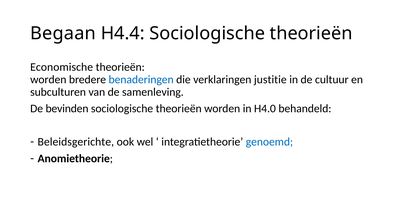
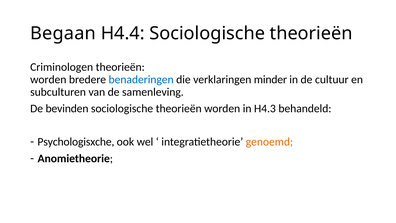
Economische: Economische -> Criminologen (62, 67)
justitie: justitie -> minder (270, 79)
H4.0: H4.0 -> H4.3 (265, 109)
Beleidsgerichte: Beleidsgerichte -> Psychologisxche (76, 142)
genoemd colour: blue -> orange (269, 142)
